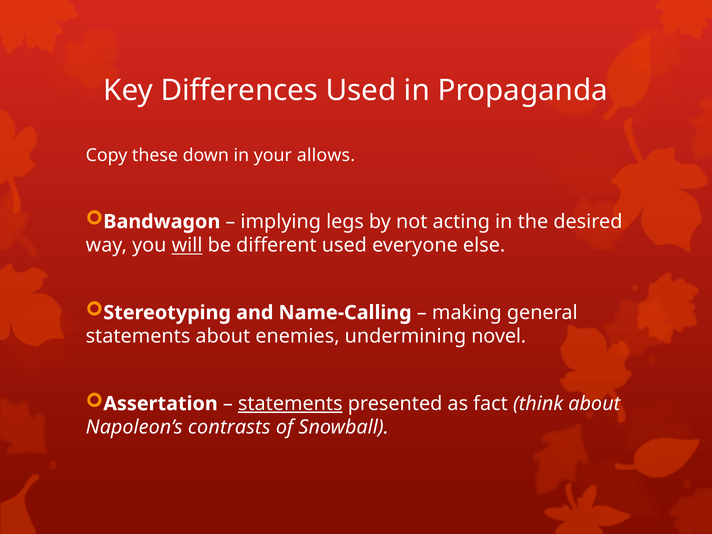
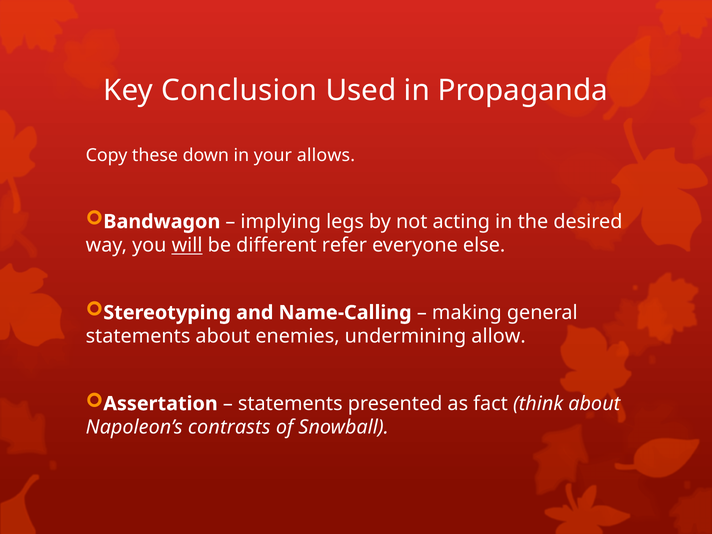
Differences: Differences -> Conclusion (239, 91)
different used: used -> refer (344, 245)
novel: novel -> allow (499, 336)
statements underline: present -> none (290, 404)
